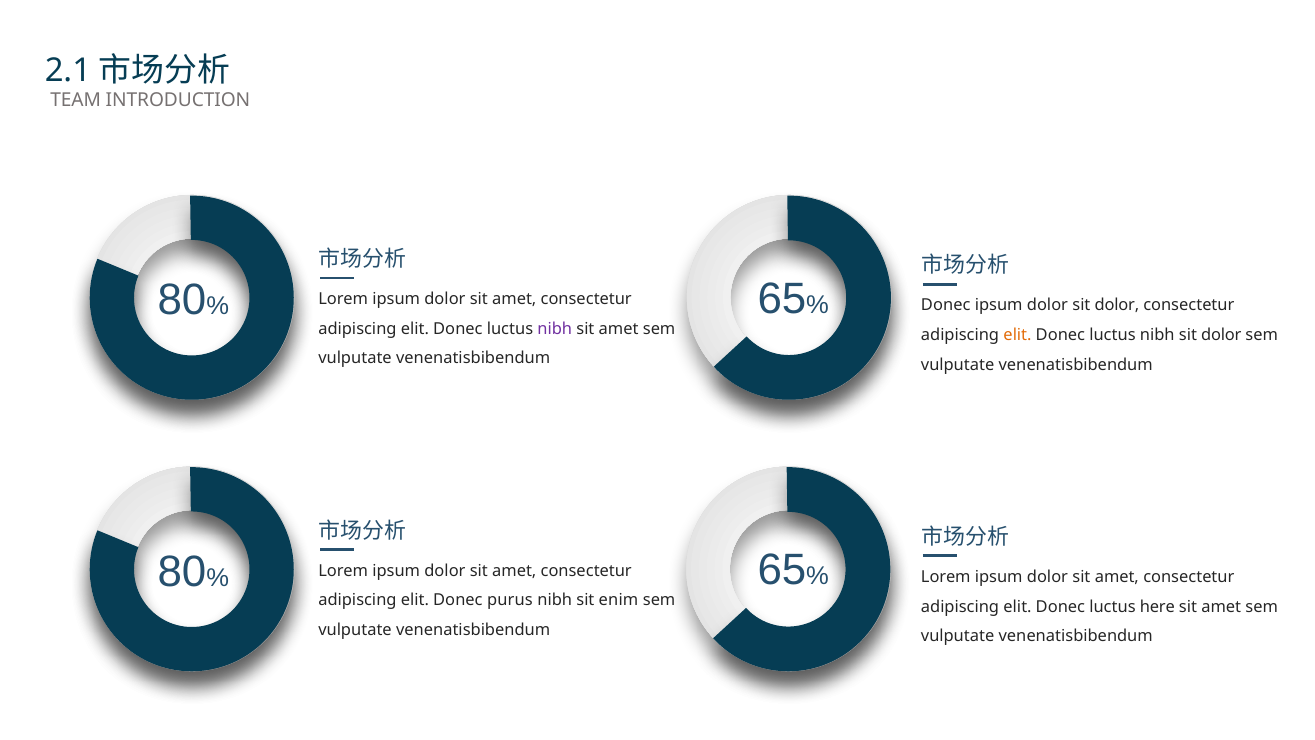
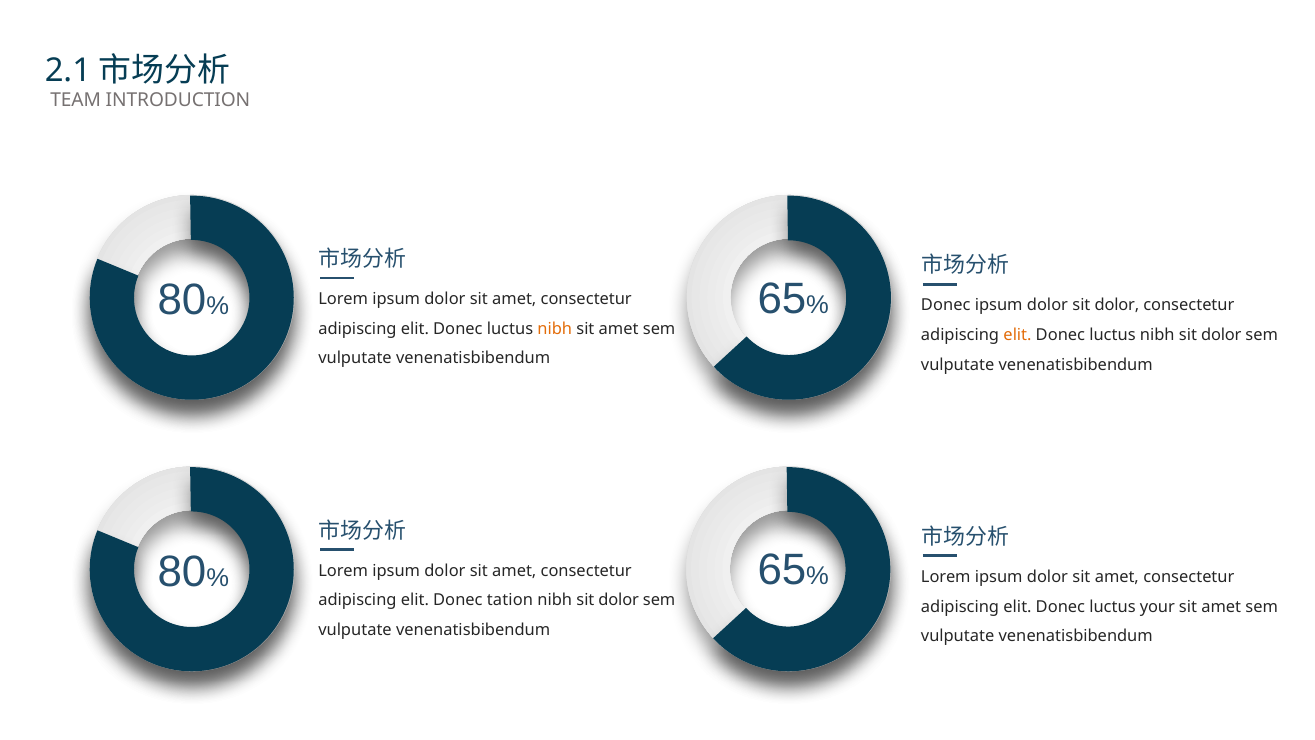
nibh colour: purple -> orange (555, 329)
purus: purus -> tation (510, 600)
enim: enim -> dolor (619, 600)
here: here -> your (1157, 606)
